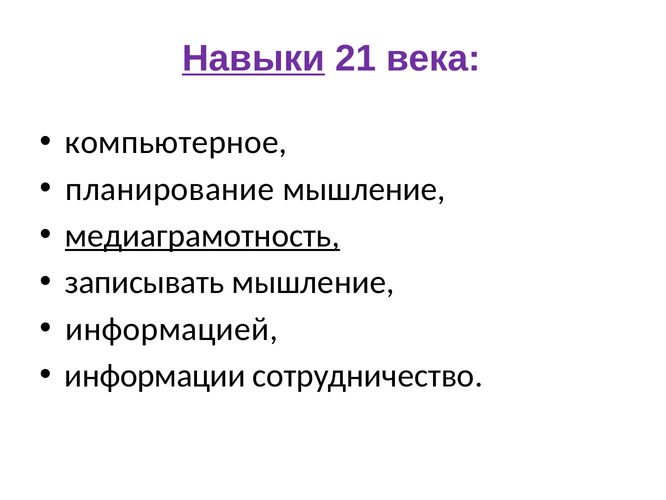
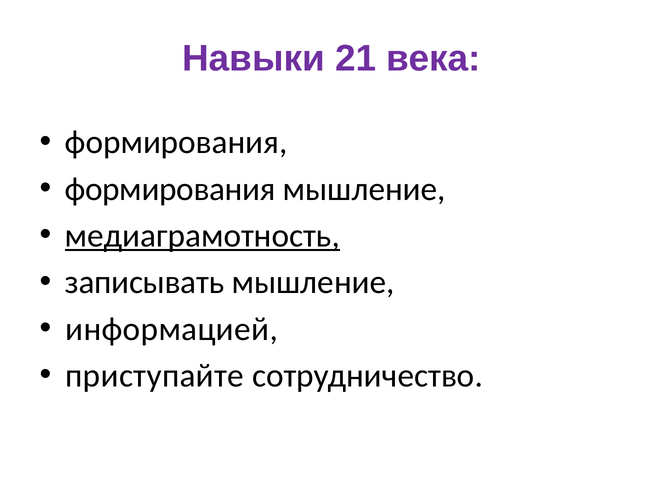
Навыки underline: present -> none (254, 59)
компьютерное: компьютерное -> формирования (176, 142)
планирование: планирование -> формирования (170, 189)
информации: информации -> приступайте (155, 375)
